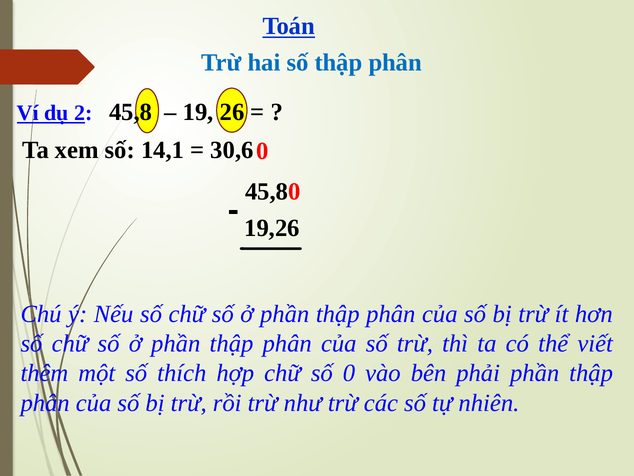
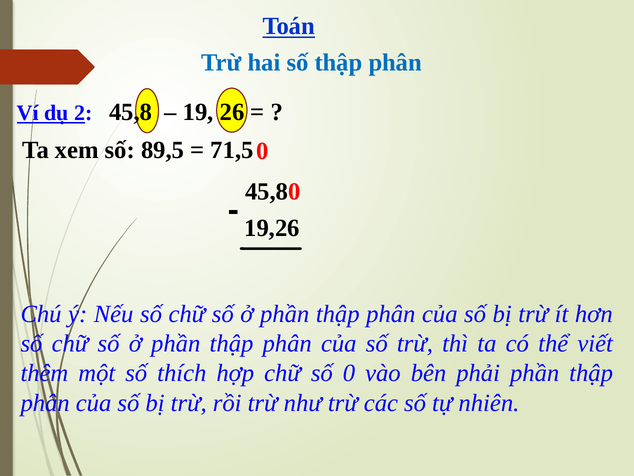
14,1: 14,1 -> 89,5 (163, 150)
30,6: 30,6 -> 71,5 (232, 150)
